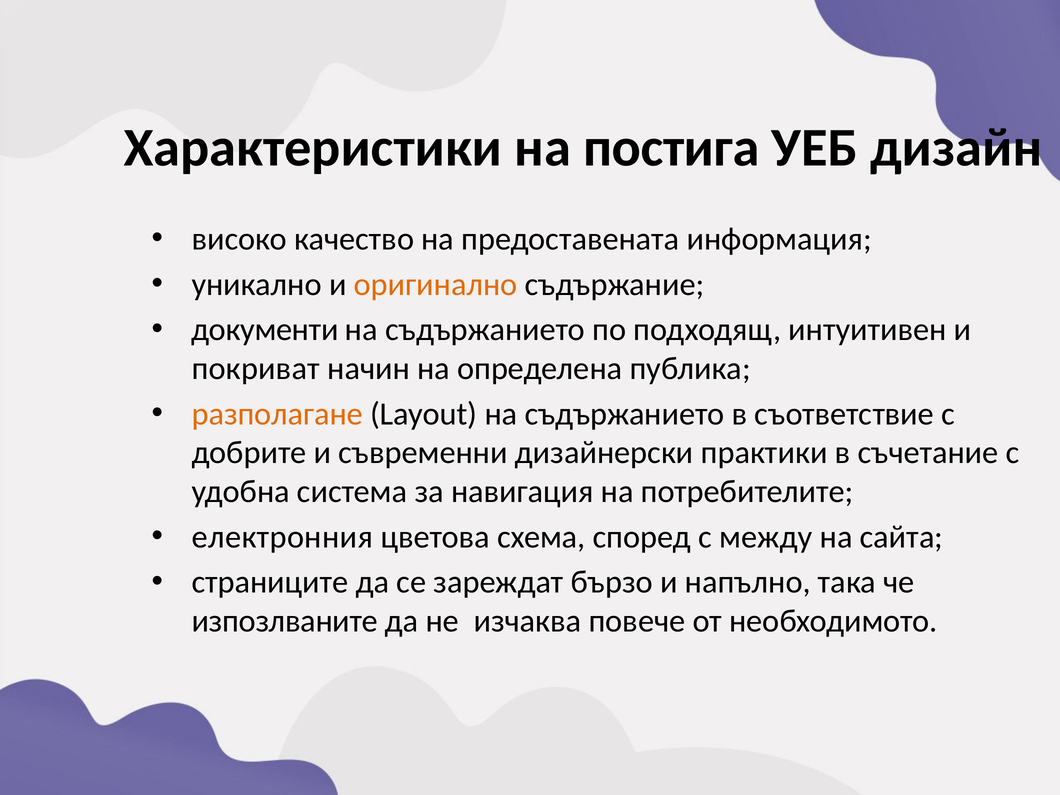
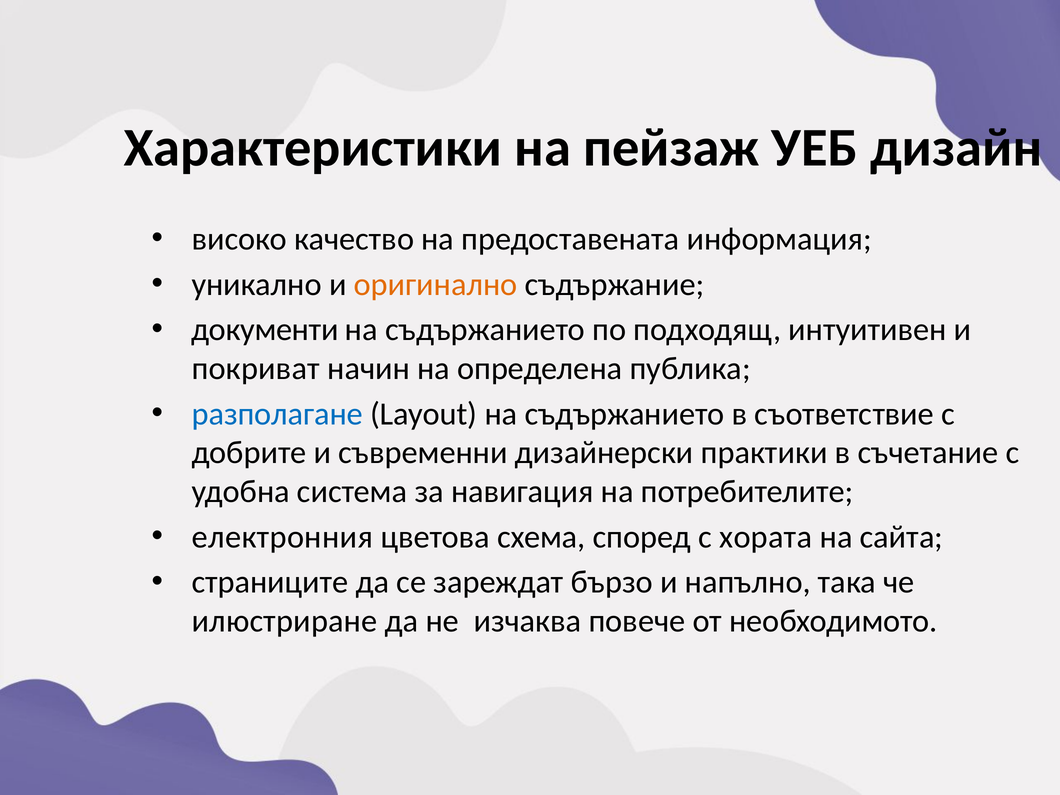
постига: постига -> пейзаж (671, 148)
разполагане colour: orange -> blue (277, 414)
между: между -> хората (766, 537)
изпозлваните: изпозлваните -> илюстриране (285, 621)
